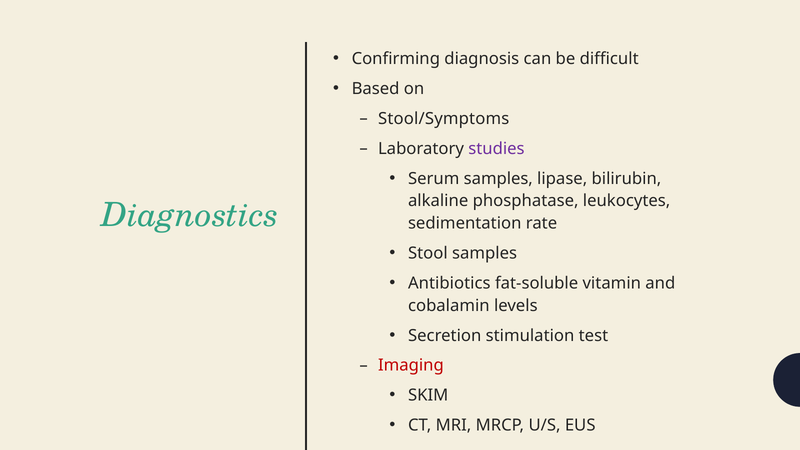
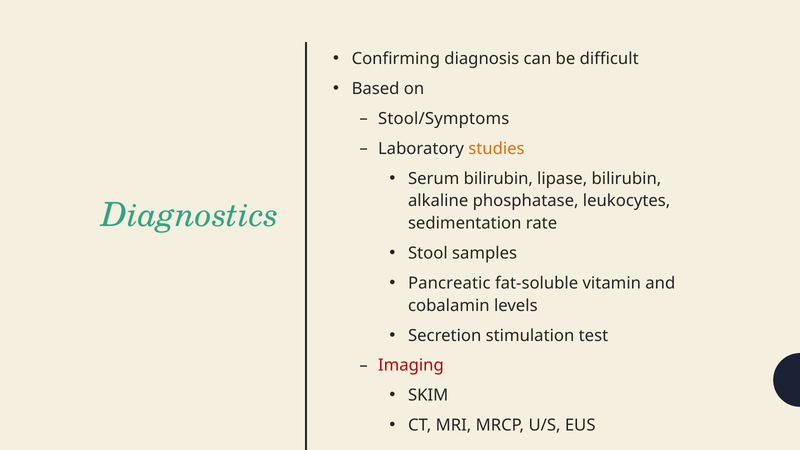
studies colour: purple -> orange (496, 149)
Serum samples: samples -> bilirubin (498, 179)
Antibiotics: Antibiotics -> Pancreatic (449, 283)
